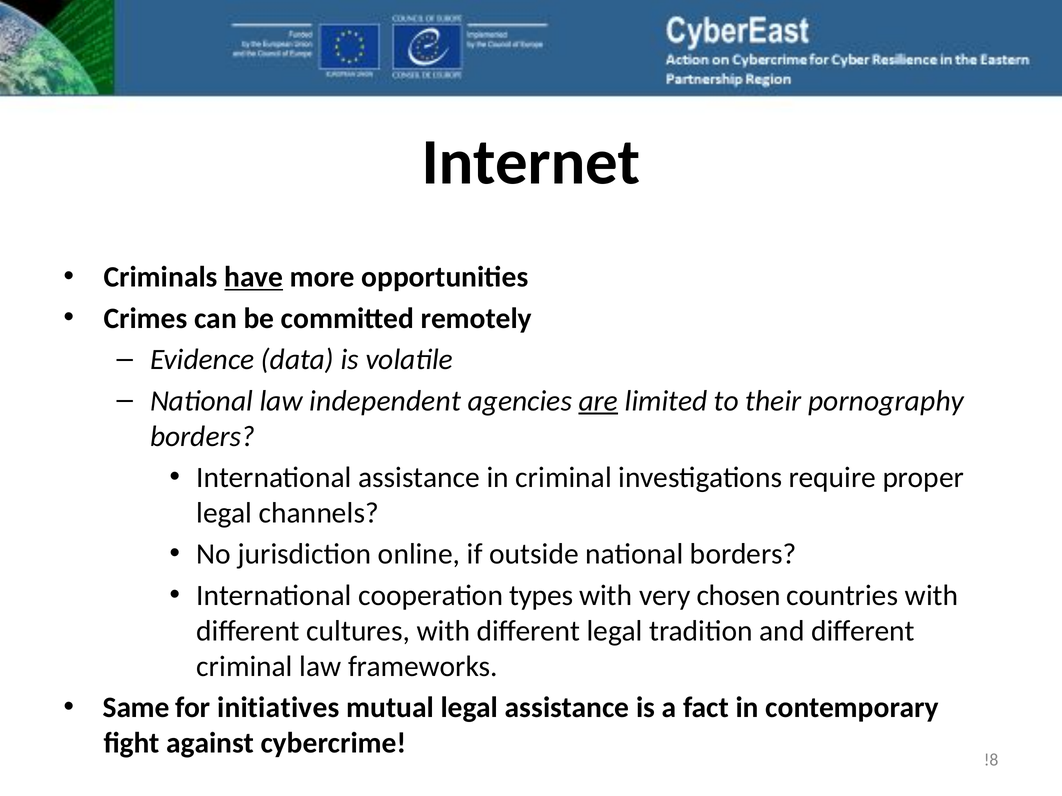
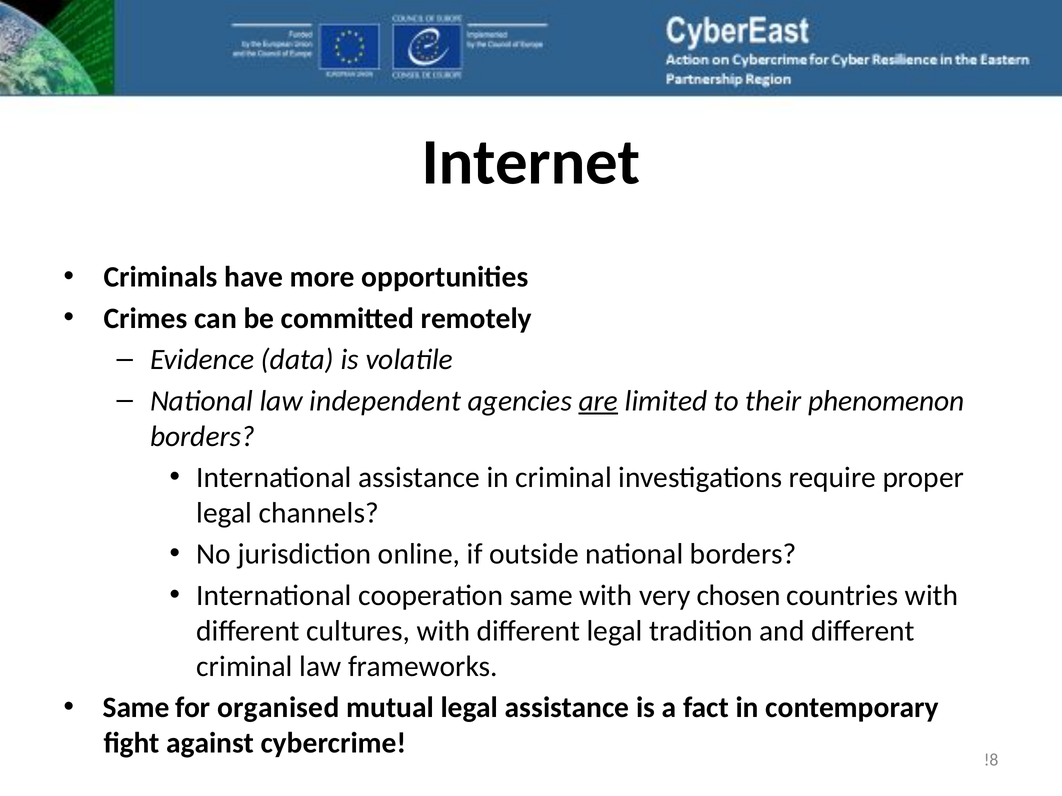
have underline: present -> none (254, 277)
pornography: pornography -> phenomenon (886, 401)
cooperation types: types -> same (541, 596)
initiatives: initiatives -> organised (278, 708)
